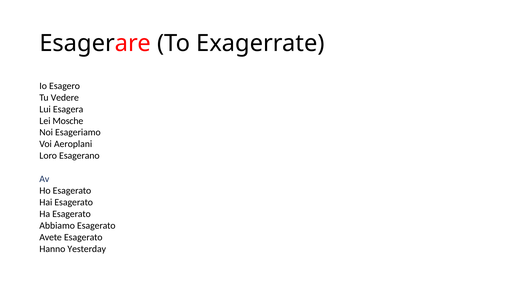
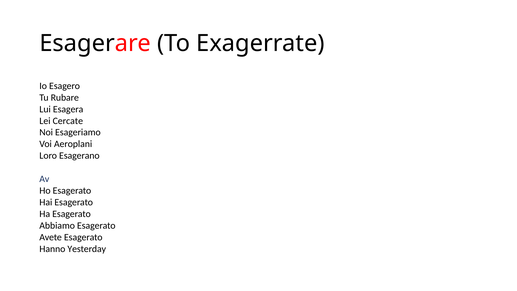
Vedere: Vedere -> Rubare (65, 97)
Mosche: Mosche -> Cercate (68, 121)
